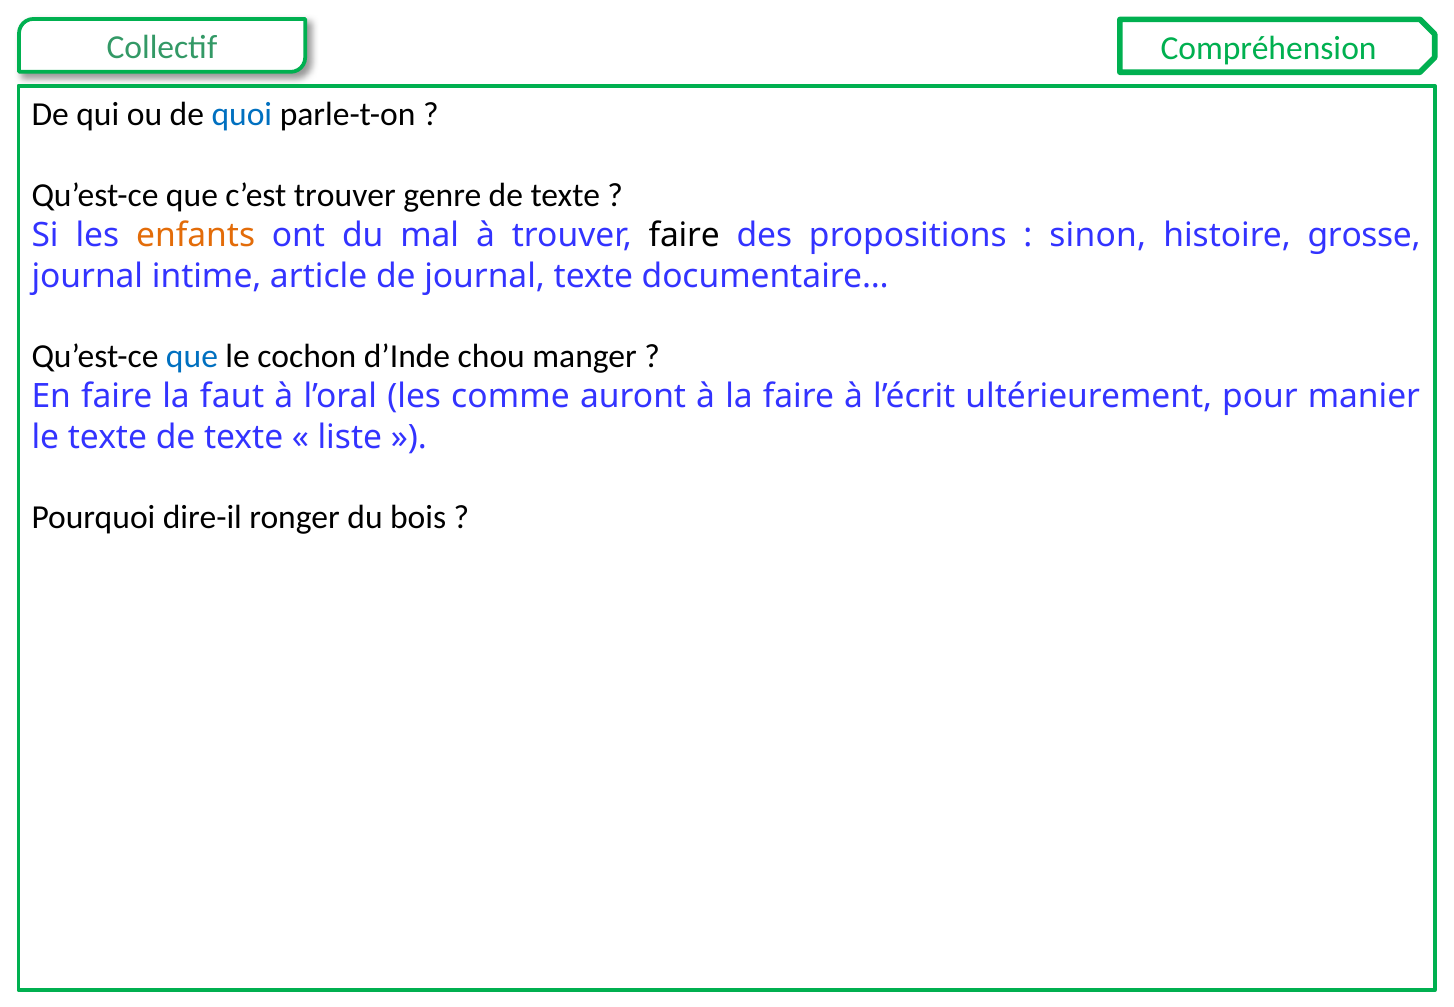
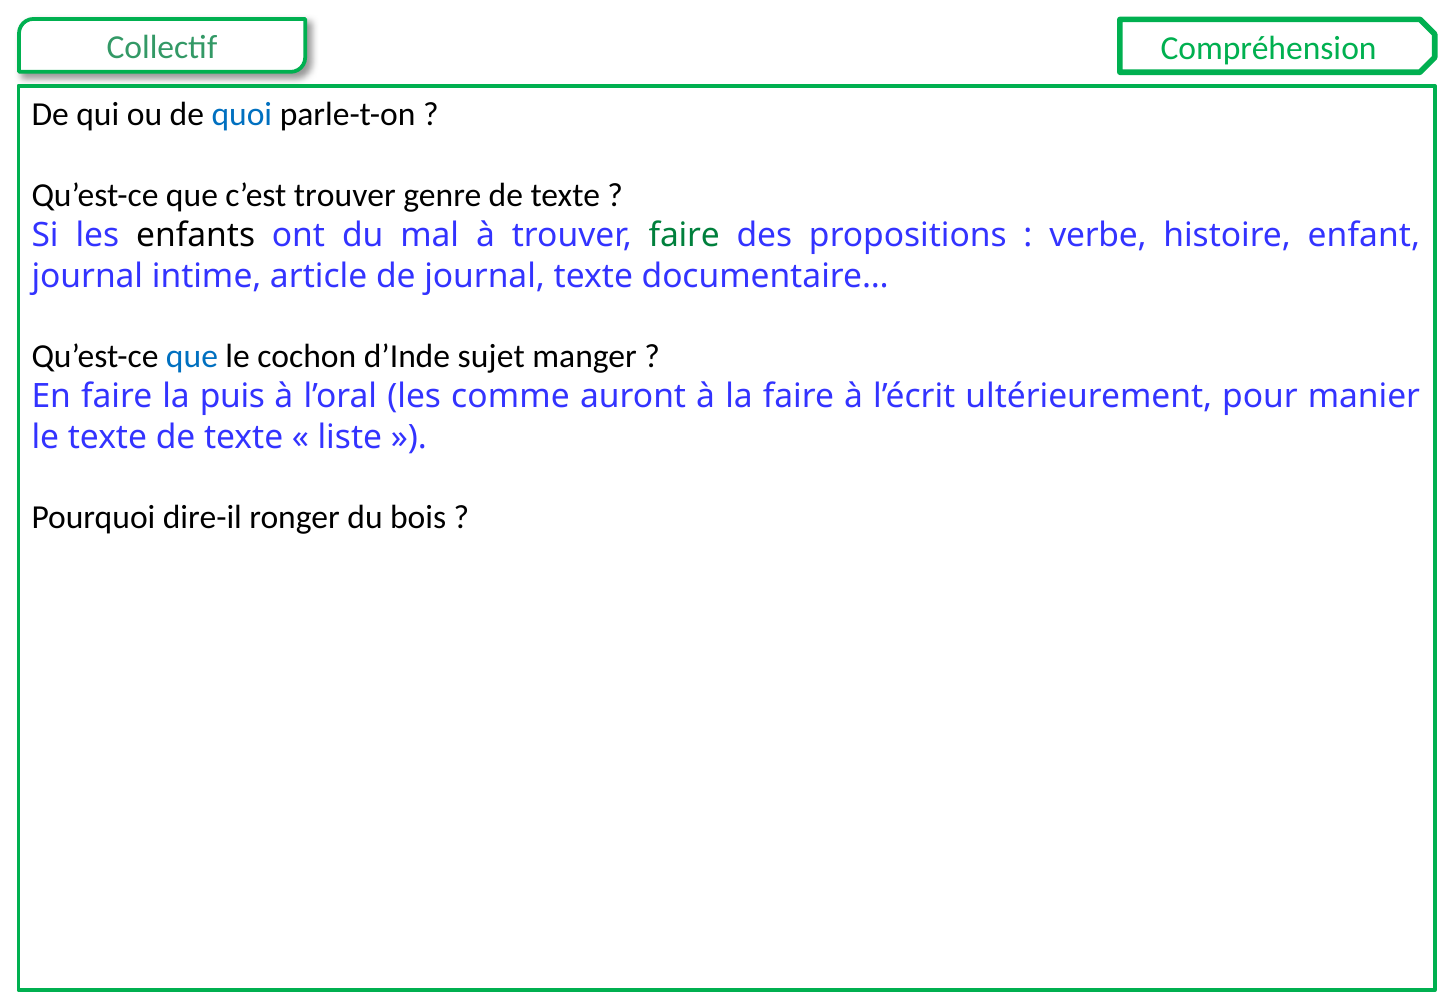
enfants colour: orange -> black (196, 236)
faire colour: black -> green (684, 236)
sinon: sinon -> verbe (1098, 236)
grosse: grosse -> enfant (1364, 236)
chou: chou -> sujet (491, 357)
faut: faut -> puis (232, 397)
